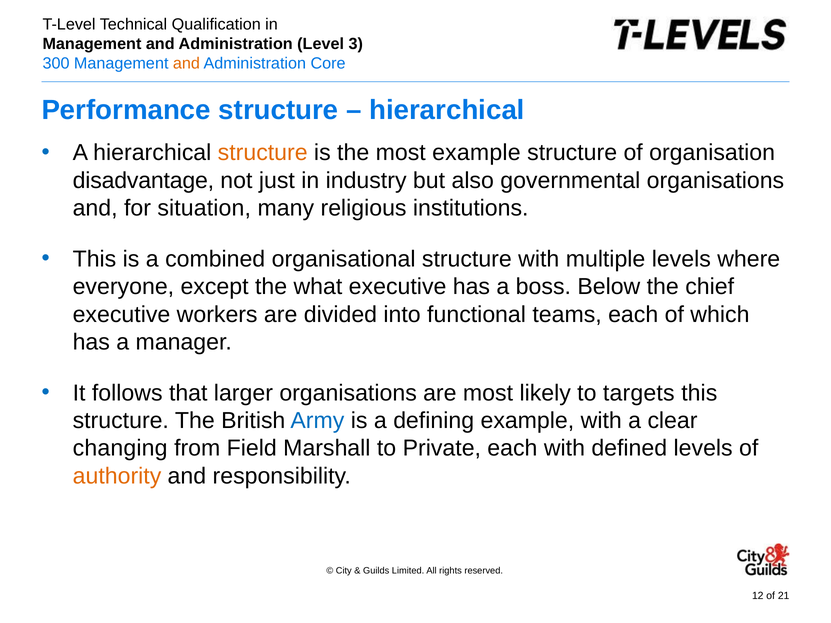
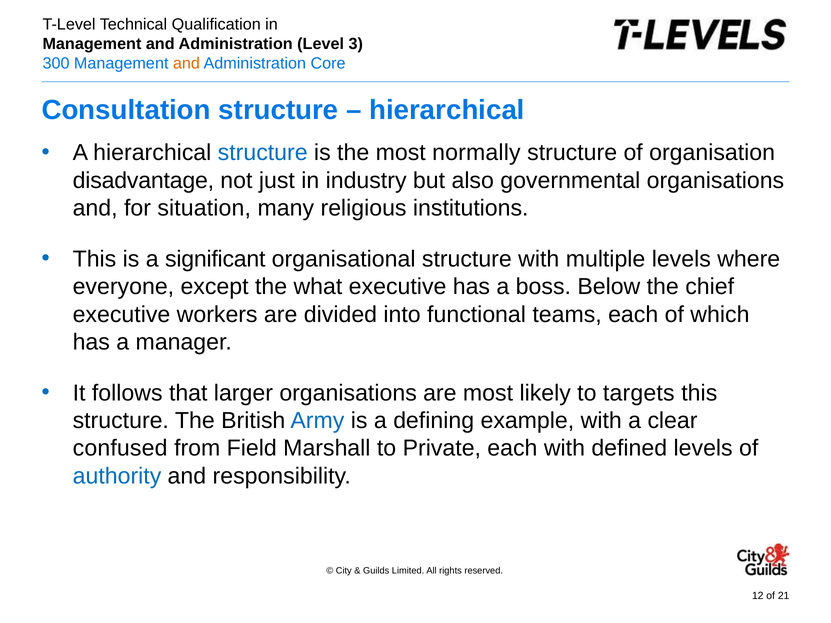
Performance: Performance -> Consultation (126, 110)
structure colour: orange -> blue (263, 153)
most example: example -> normally (476, 153)
combined: combined -> significant (215, 259)
changing: changing -> confused (120, 448)
authority colour: orange -> blue (117, 476)
